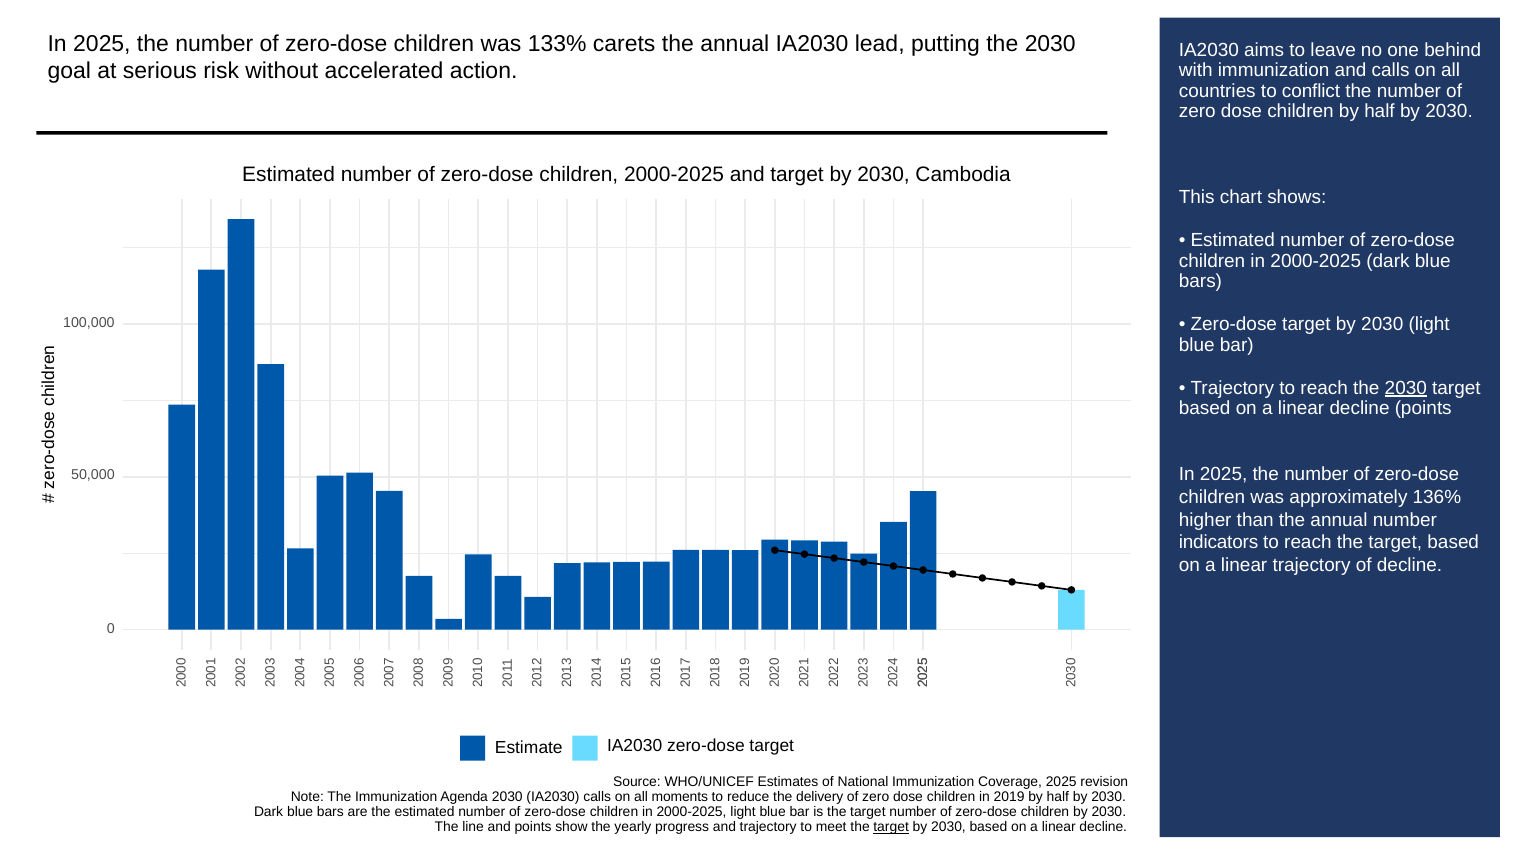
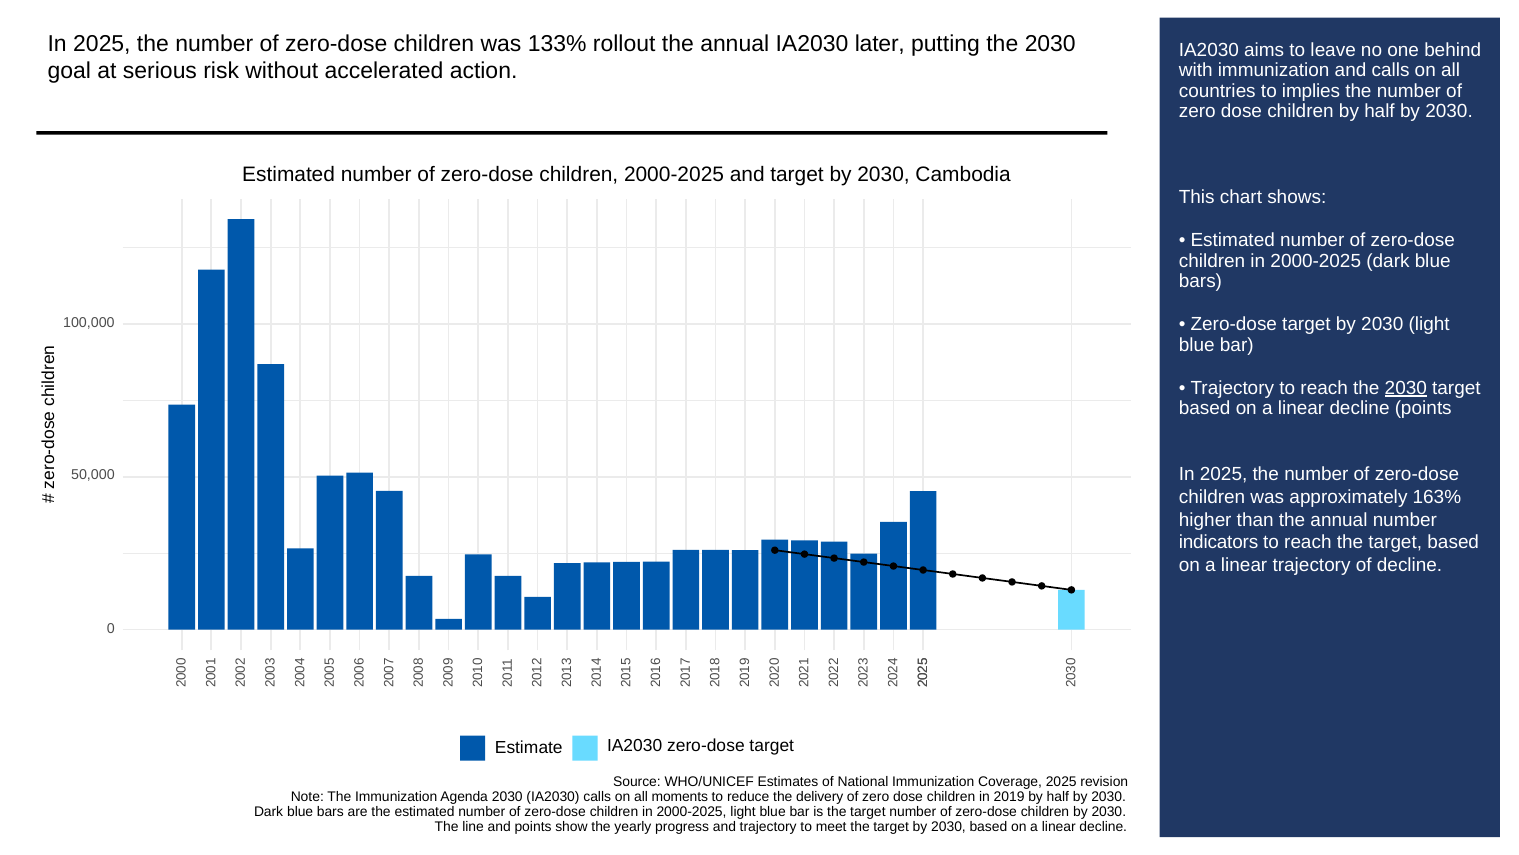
carets: carets -> rollout (624, 44)
lead: lead -> later (880, 44)
conflict: conflict -> implies (1311, 91)
136%: 136% -> 163% (1437, 497)
target underline: present -> none (891, 827)
